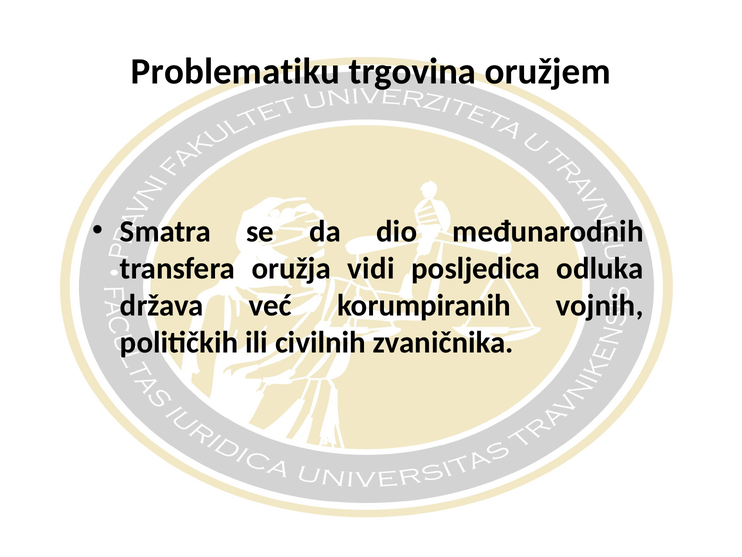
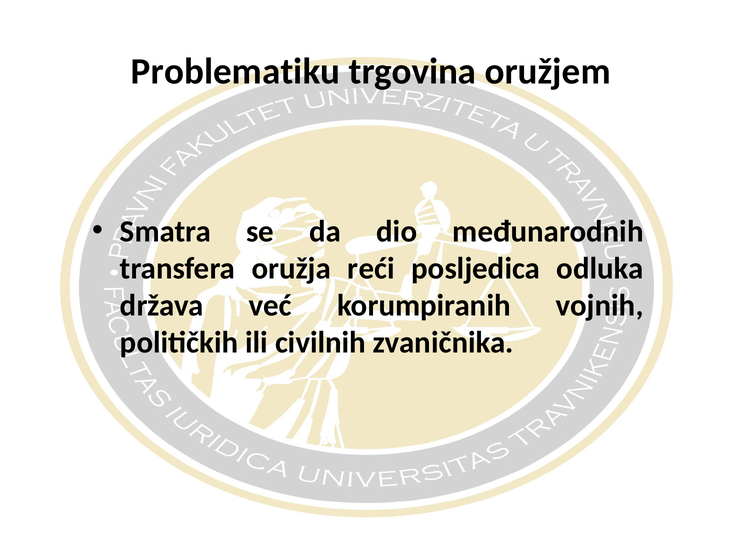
vidi: vidi -> reći (371, 268)
